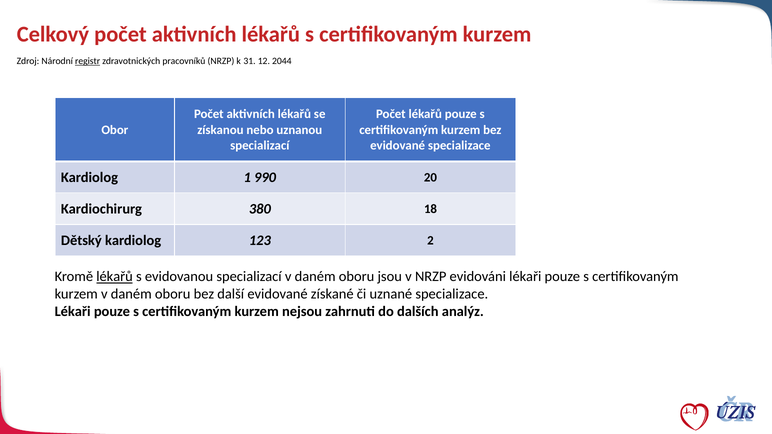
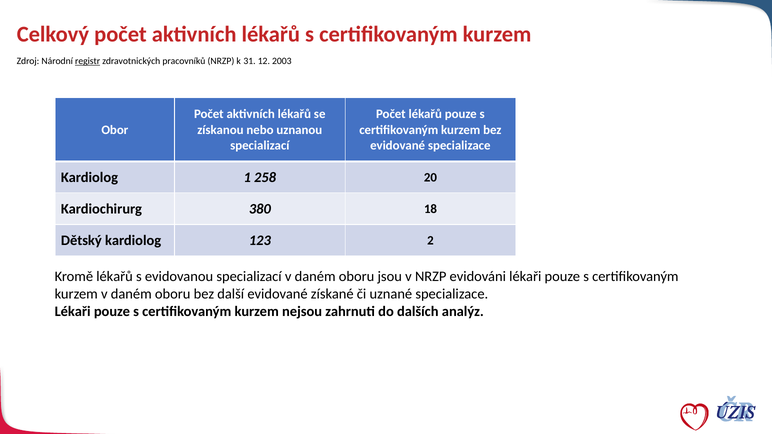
2044: 2044 -> 2003 (282, 61)
990: 990 -> 258 (265, 177)
lékařů underline: present -> none (115, 277)
